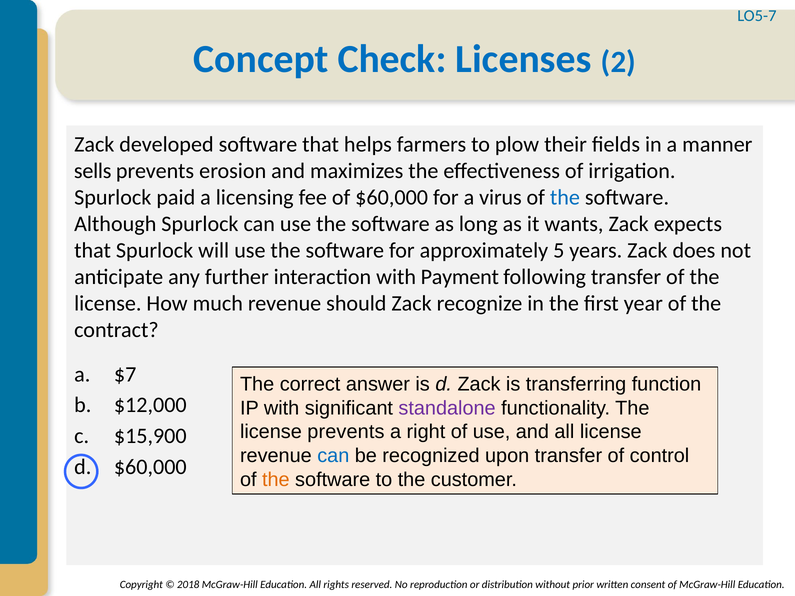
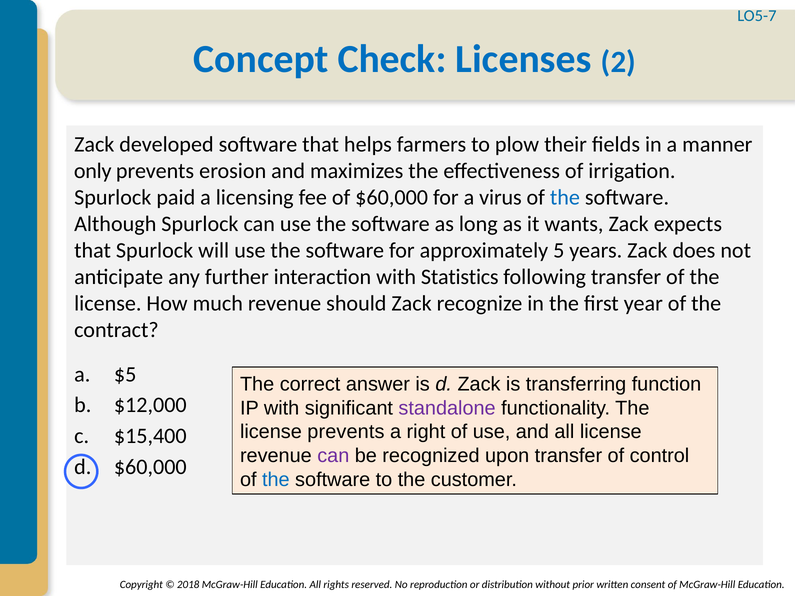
sells: sells -> only (93, 171)
Payment: Payment -> Statistics (460, 277)
$7: $7 -> $5 (125, 374)
$15,900: $15,900 -> $15,400 (150, 436)
can colour: blue -> purple (333, 456)
the colour: orange -> blue (276, 480)
